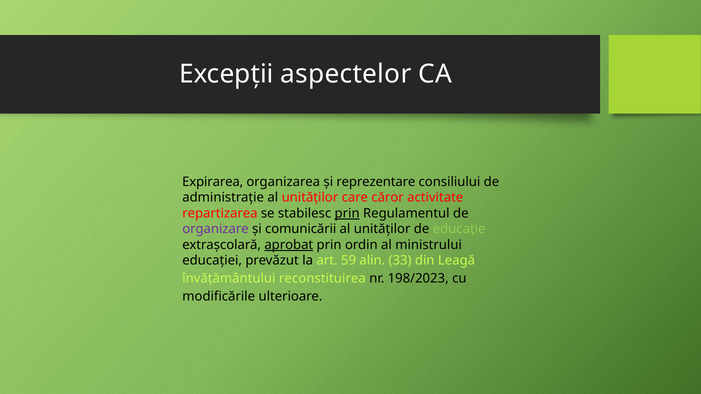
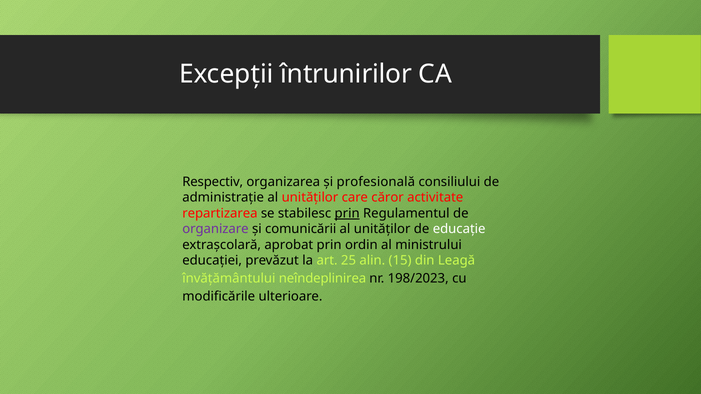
aspectelor: aspectelor -> întrunirilor (346, 74)
Expirarea: Expirarea -> Respectiv (213, 182)
reprezentare: reprezentare -> profesională (376, 182)
educație colour: light green -> white (459, 229)
aprobat underline: present -> none (289, 245)
59: 59 -> 25 (349, 261)
33: 33 -> 15 (400, 261)
reconstituirea: reconstituirea -> neîndeplinirea (322, 279)
